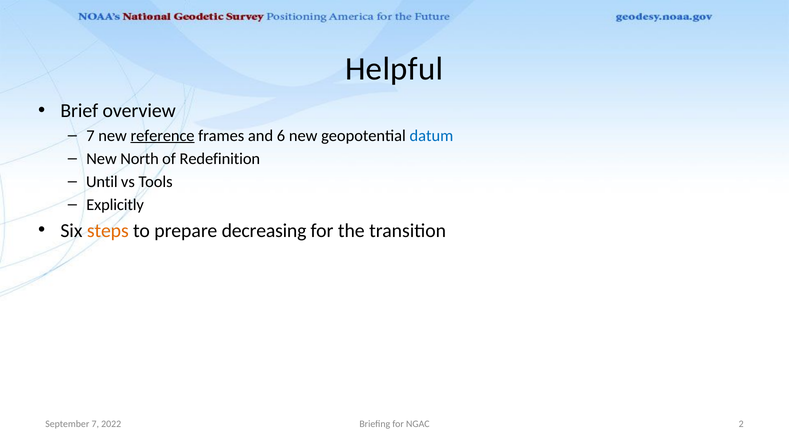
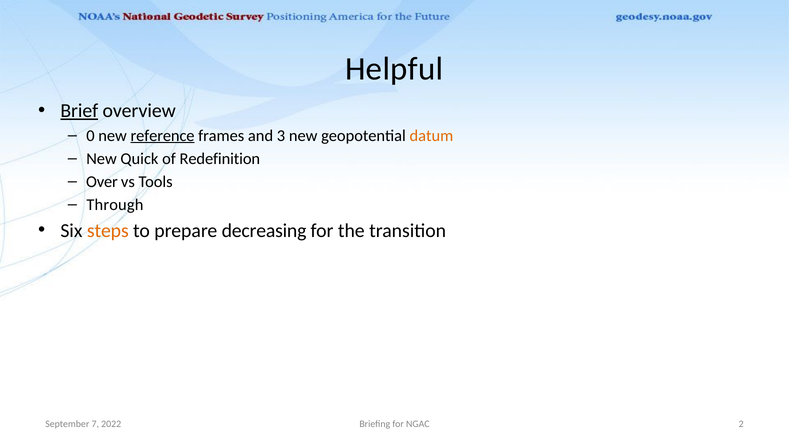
Brief underline: none -> present (79, 111)
7: 7 -> 0 (90, 136)
6: 6 -> 3 (281, 136)
datum colour: blue -> orange (431, 136)
North: North -> Quick (139, 159)
Until: Until -> Over (102, 182)
Explicitly: Explicitly -> Through (115, 205)
